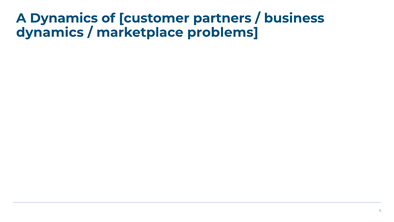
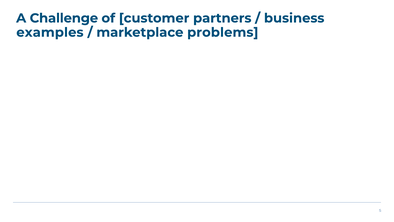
A Dynamics: Dynamics -> Challenge (64, 18)
dynamics: dynamics -> examples (50, 32)
